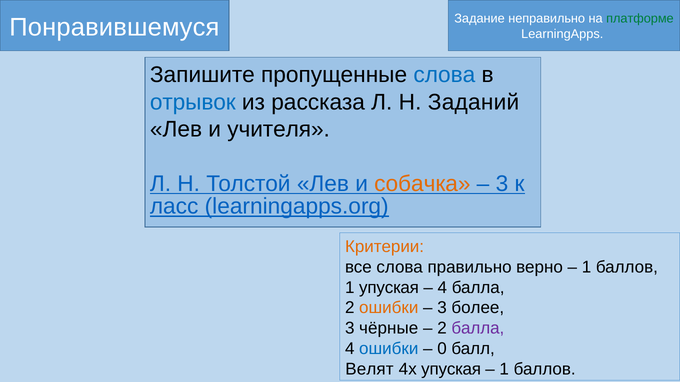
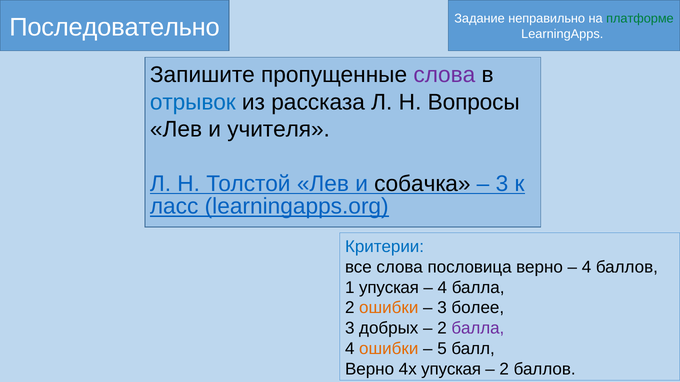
Понравившемуся: Понравившемуся -> Последовательно (115, 27)
слова colour: blue -> purple (444, 75)
Заданий: Заданий -> Вопросы (474, 102)
собачка colour: orange -> black (422, 184)
Критерии colour: orange -> blue (385, 247)
правильно: правильно -> пословица (470, 267)
1: 1 -> 4 (586, 267)
чёрные: чёрные -> добрых (389, 329)
ошибки colour: blue -> orange (389, 349)
0: 0 -> 5 (442, 349)
Велят: Велят -> Верно (370, 369)
1: 1 -> 2 (504, 369)
